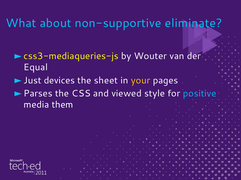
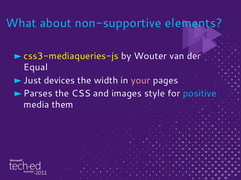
eliminate: eliminate -> elements (194, 23)
sheet: sheet -> width (106, 81)
your colour: yellow -> pink (141, 81)
viewed: viewed -> images (127, 94)
